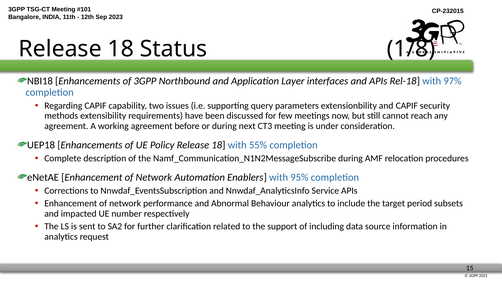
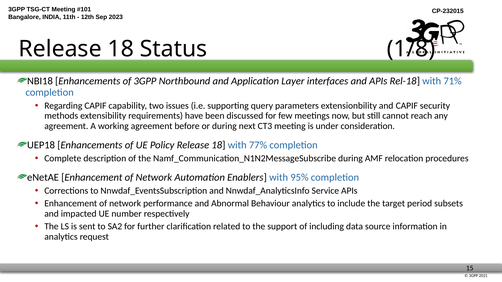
97%: 97% -> 71% (453, 81)
55%: 55% -> 77% (258, 145)
